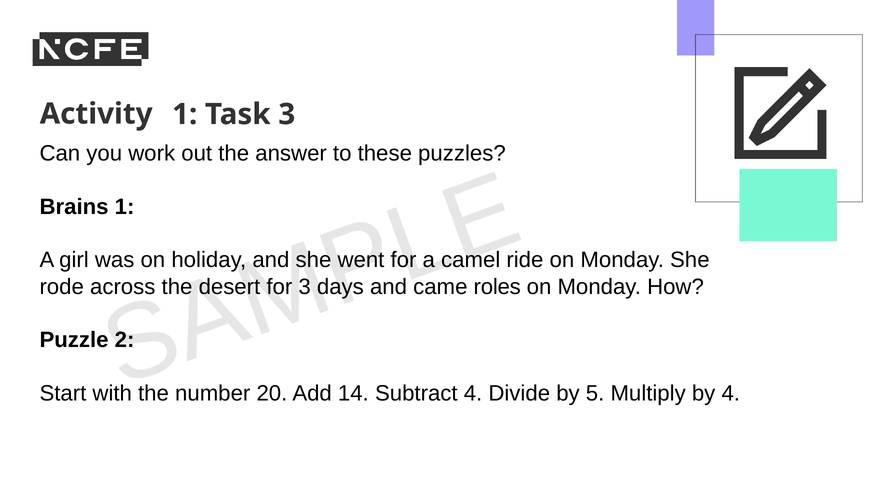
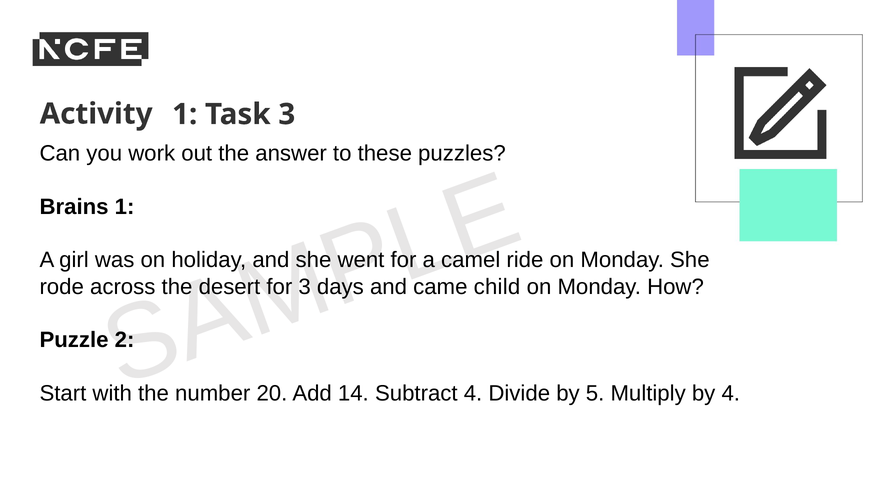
roles: roles -> child (497, 286)
